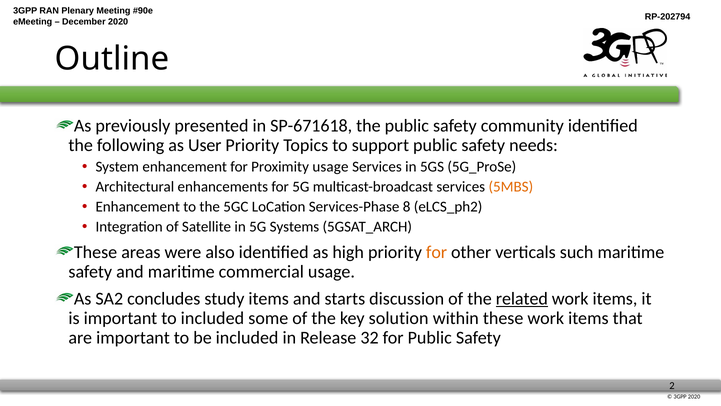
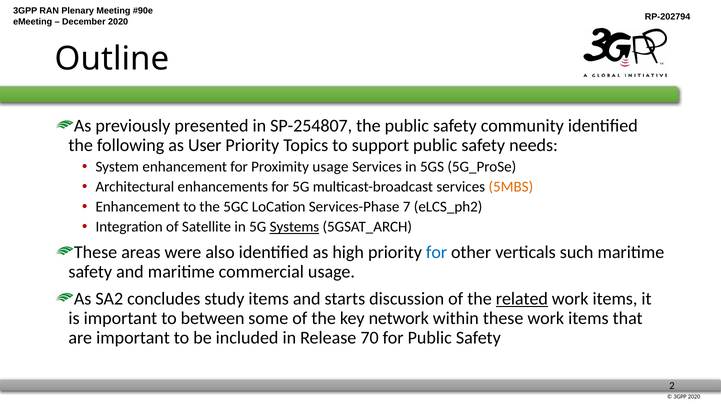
SP-671618: SP-671618 -> SP-254807 (311, 126)
8: 8 -> 7 (407, 207)
Systems underline: none -> present (294, 227)
for colour: orange -> blue (437, 252)
to included: included -> between (213, 318)
solution: solution -> network (399, 318)
32: 32 -> 70 (370, 337)
